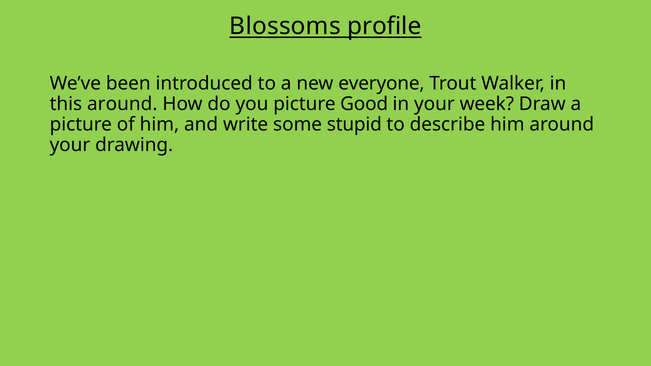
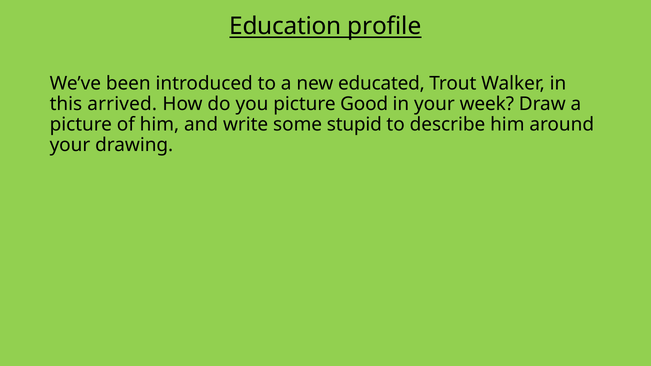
Blossoms: Blossoms -> Education (285, 26)
everyone: everyone -> educated (381, 84)
this around: around -> arrived (122, 104)
